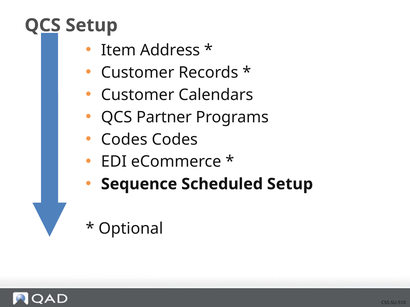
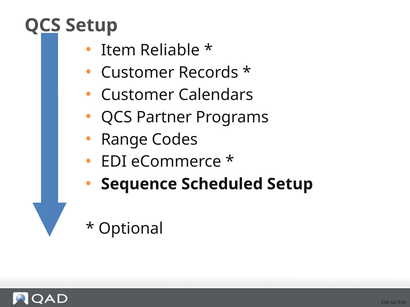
Address: Address -> Reliable (170, 50)
Codes: Codes -> Range (124, 140)
